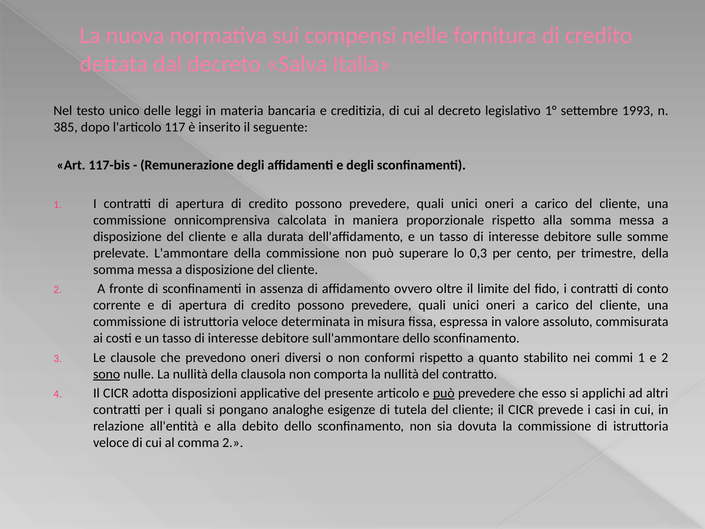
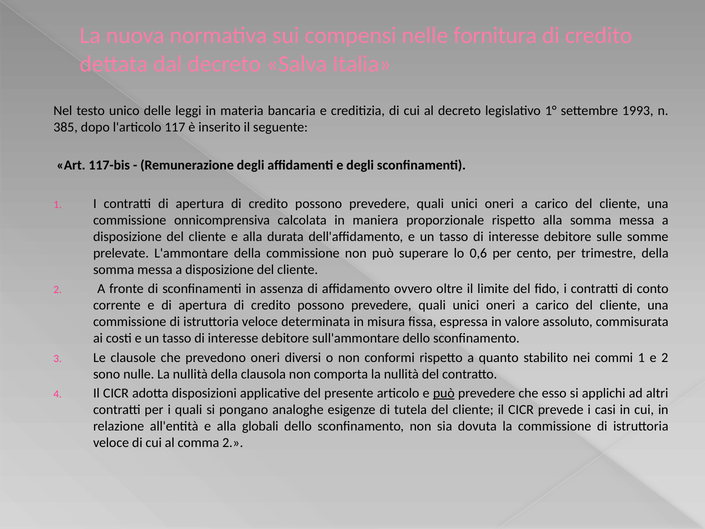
0,3: 0,3 -> 0,6 (478, 253)
sono underline: present -> none (107, 374)
debito: debito -> globali (260, 426)
